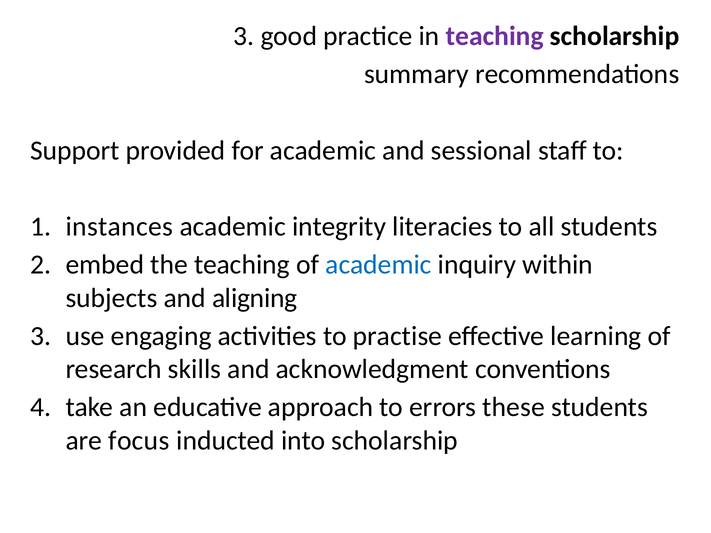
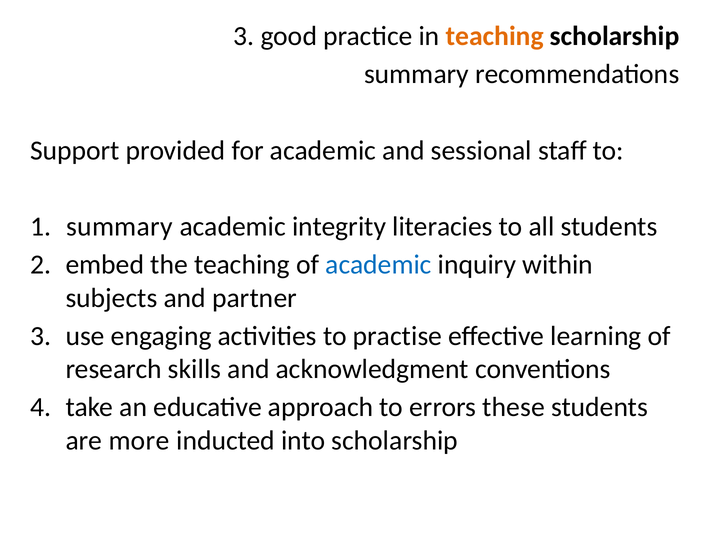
teaching colour: purple -> orange (495, 36)
instances: instances -> summary (119, 227)
aligning: aligning -> partner (255, 298)
focus: focus -> more (139, 441)
